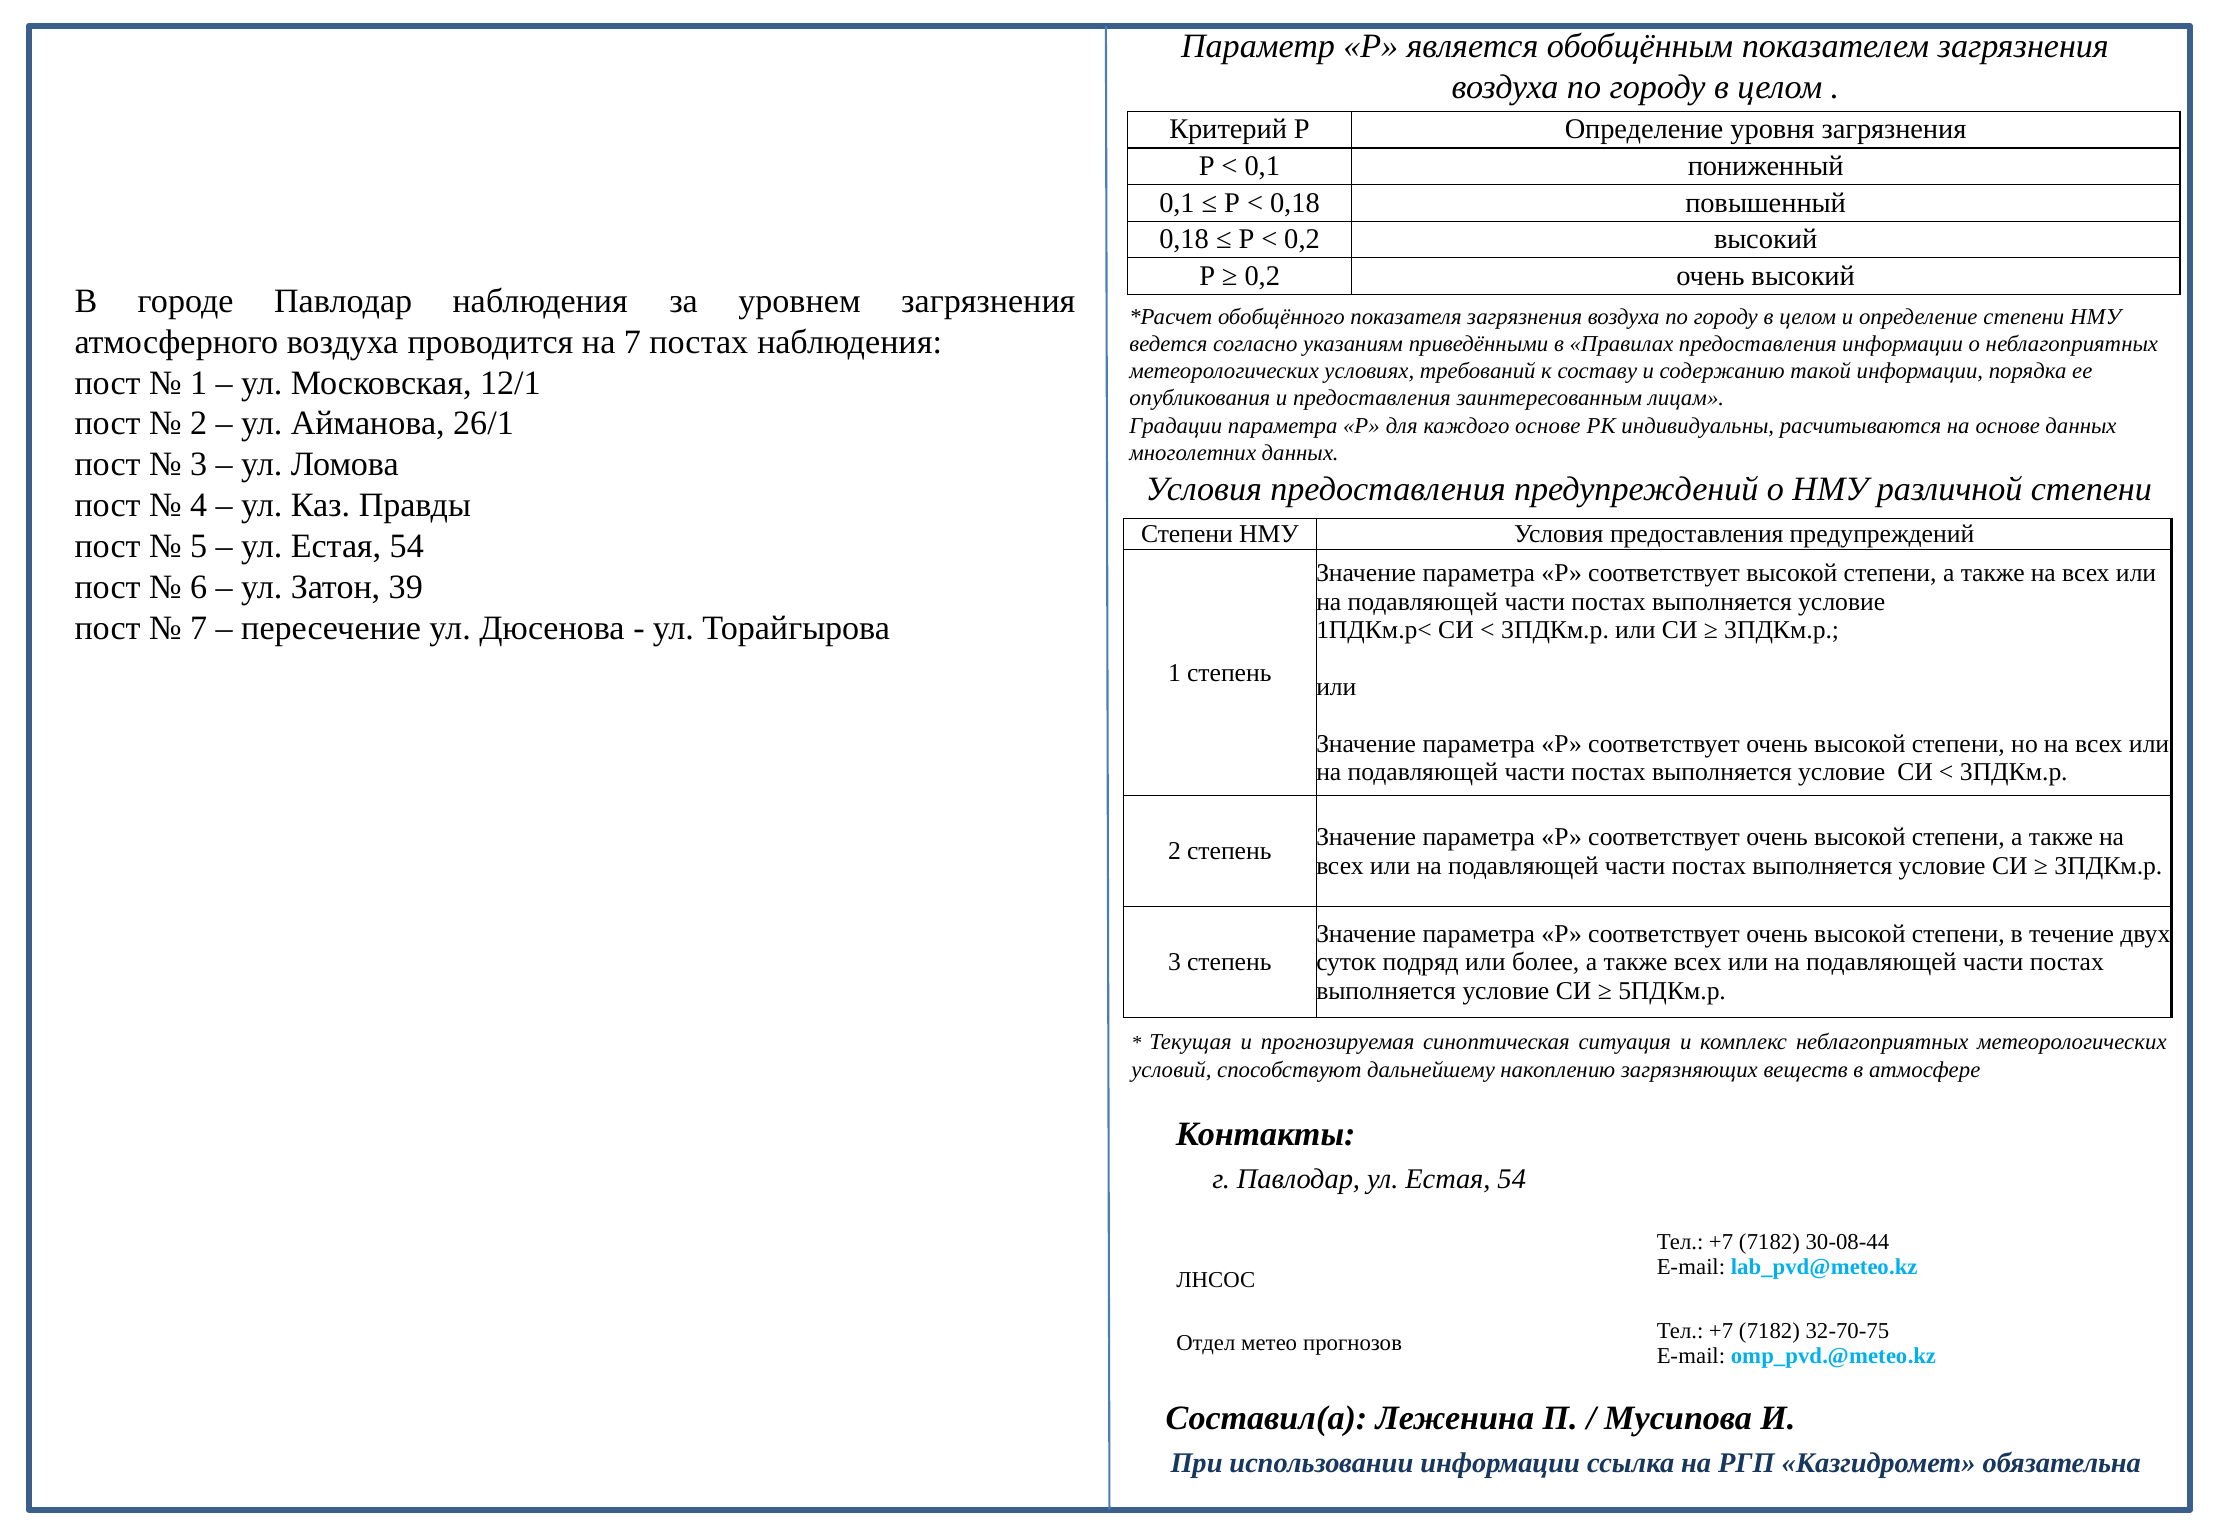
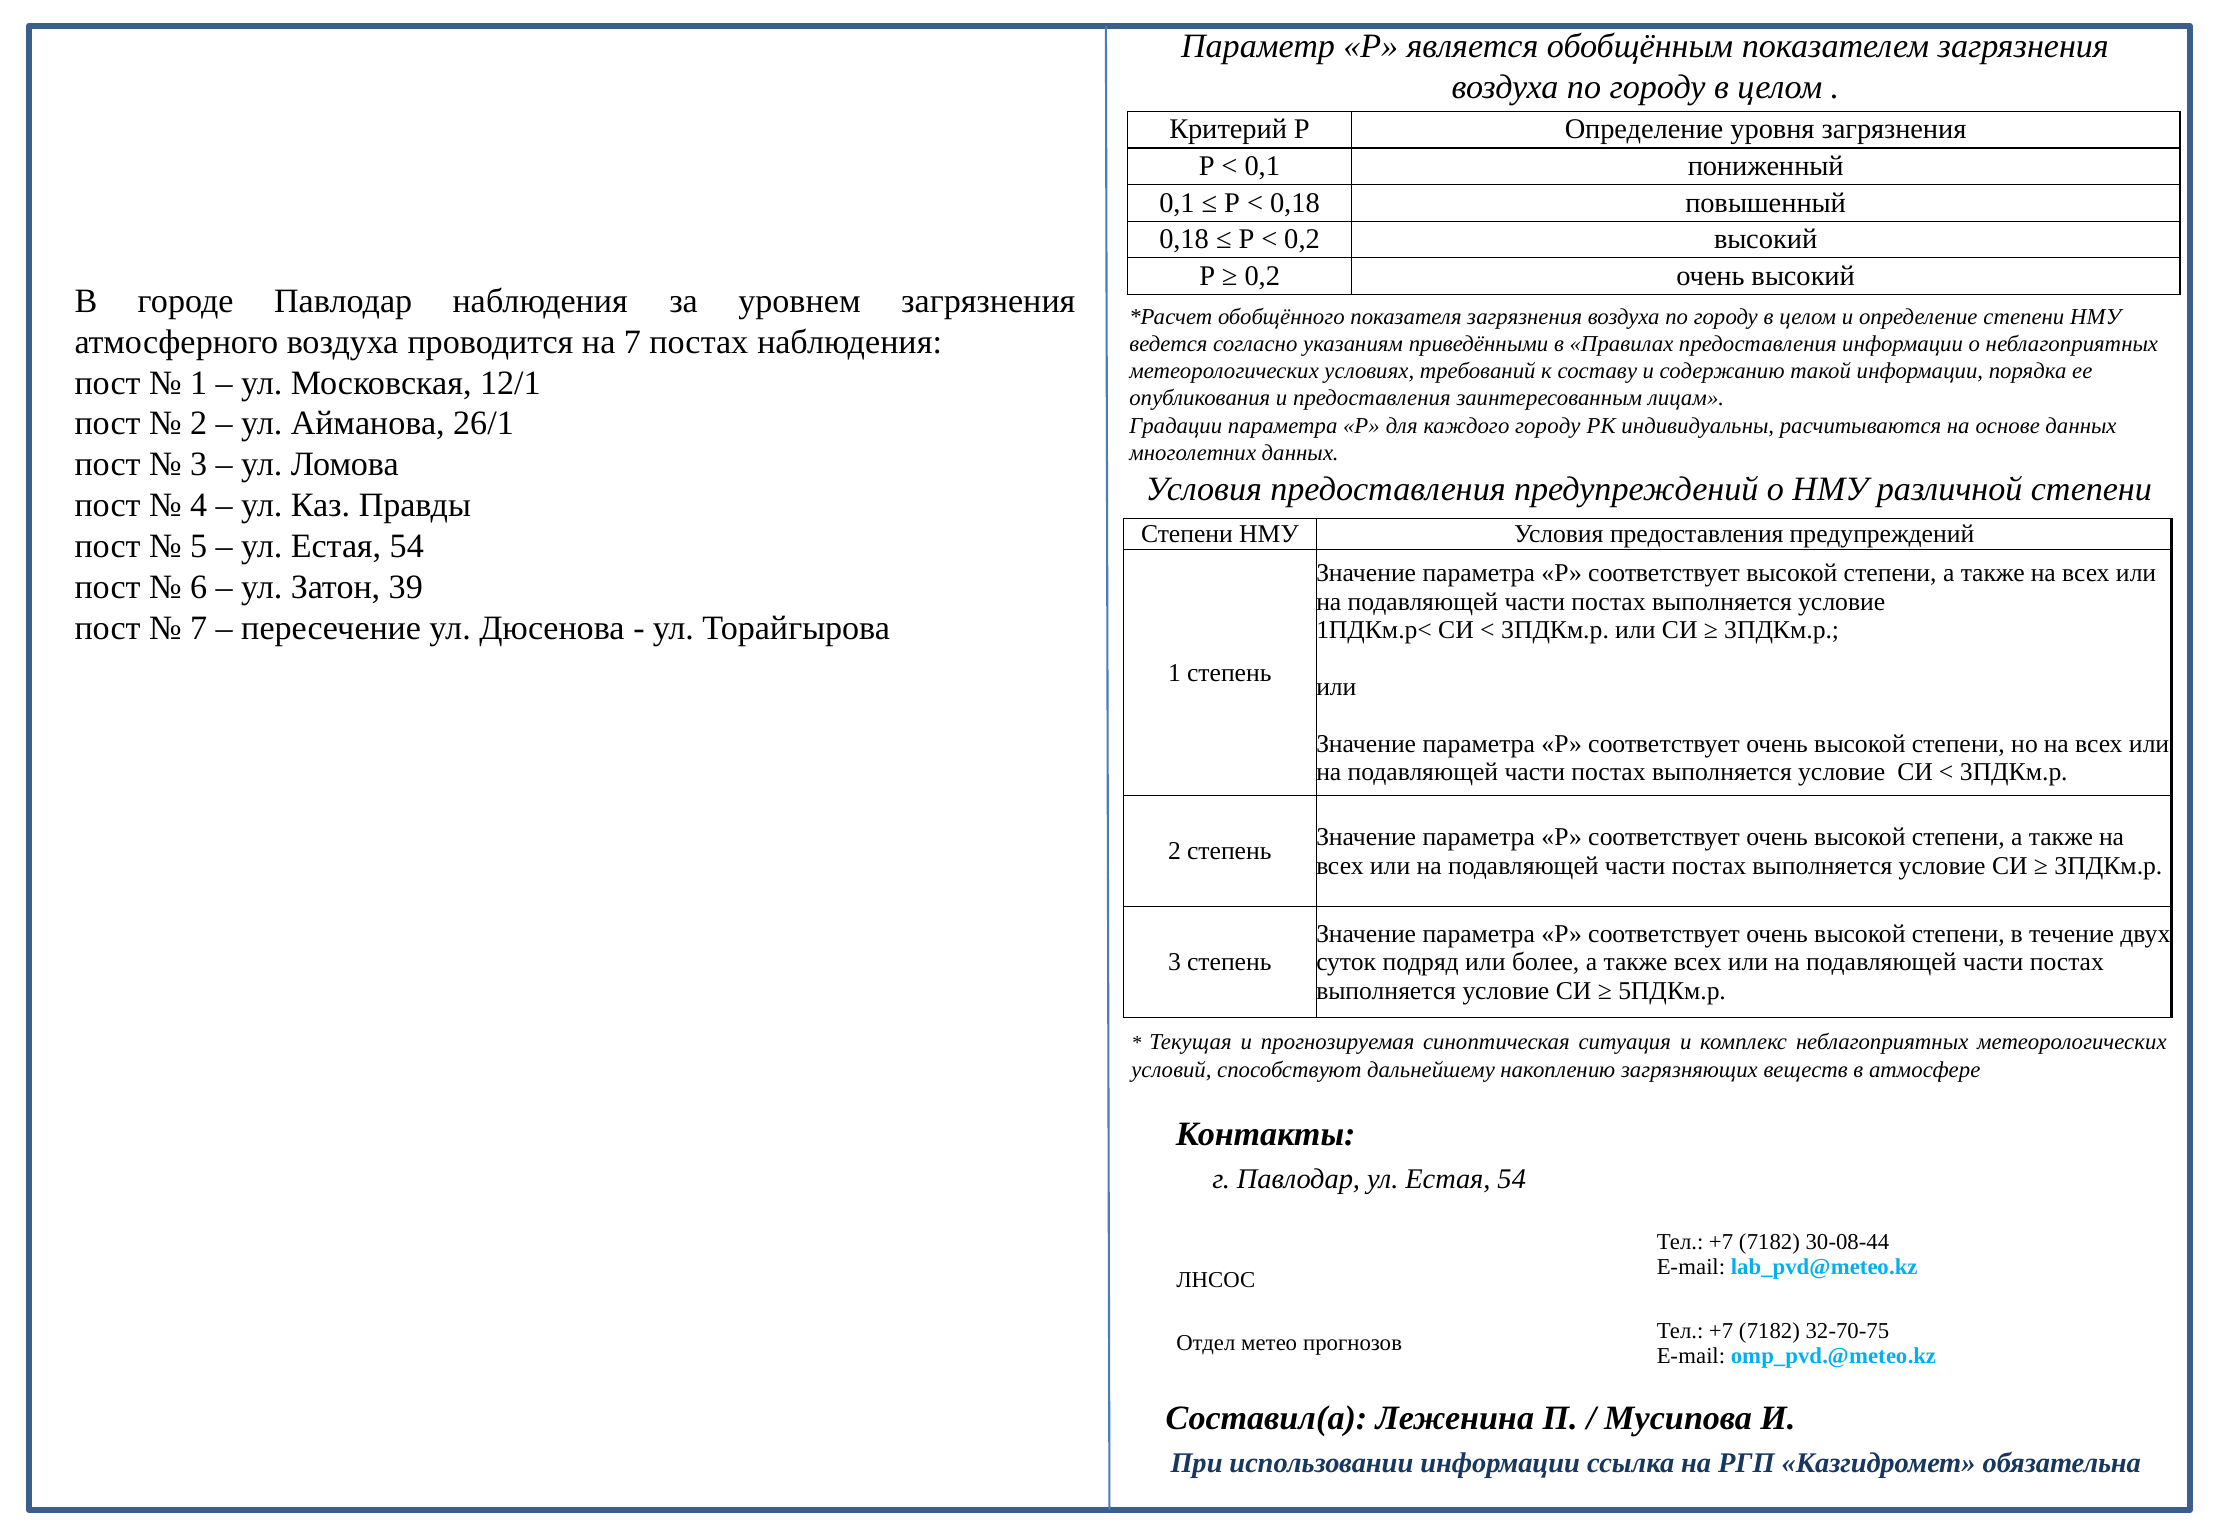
каждого основе: основе -> городу (1548, 426)
